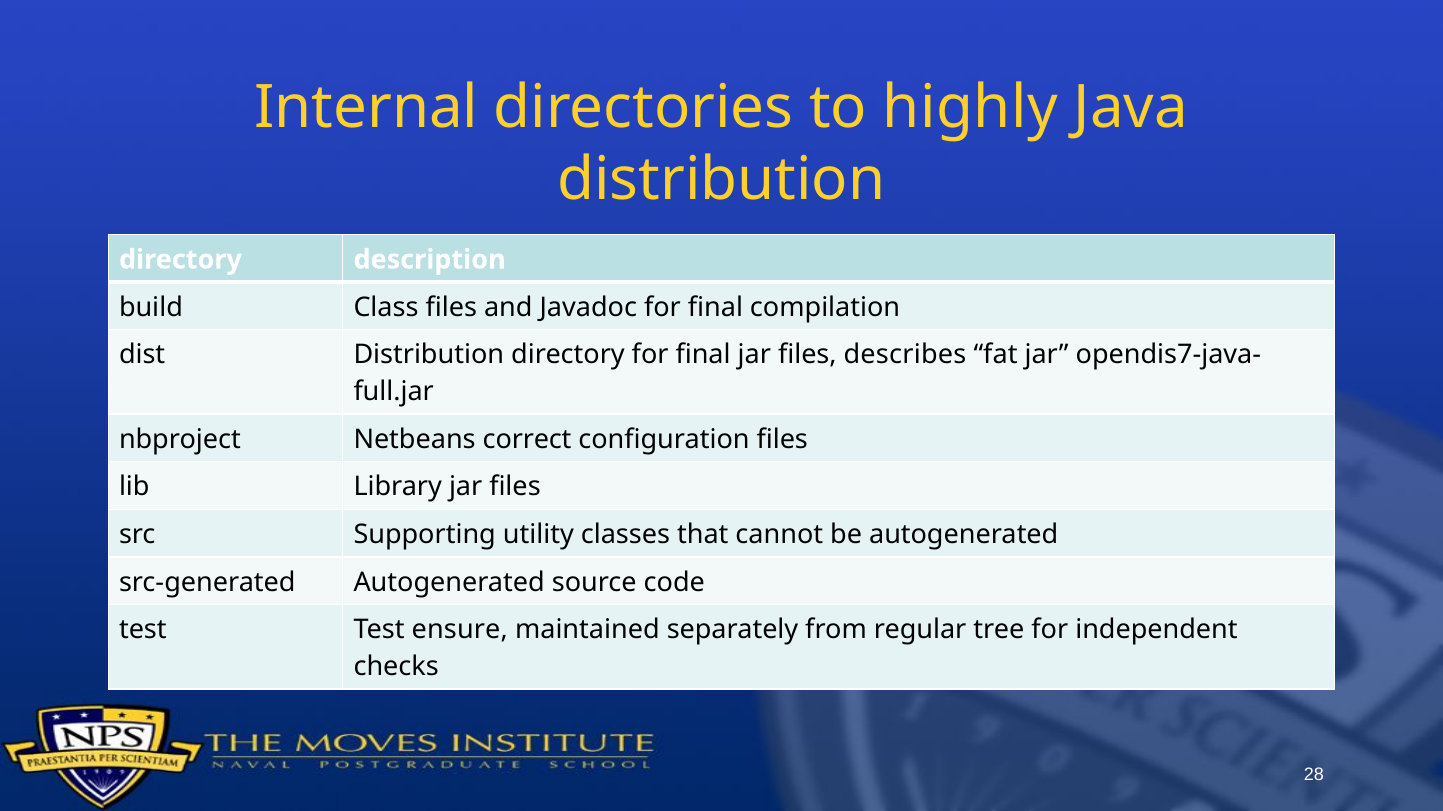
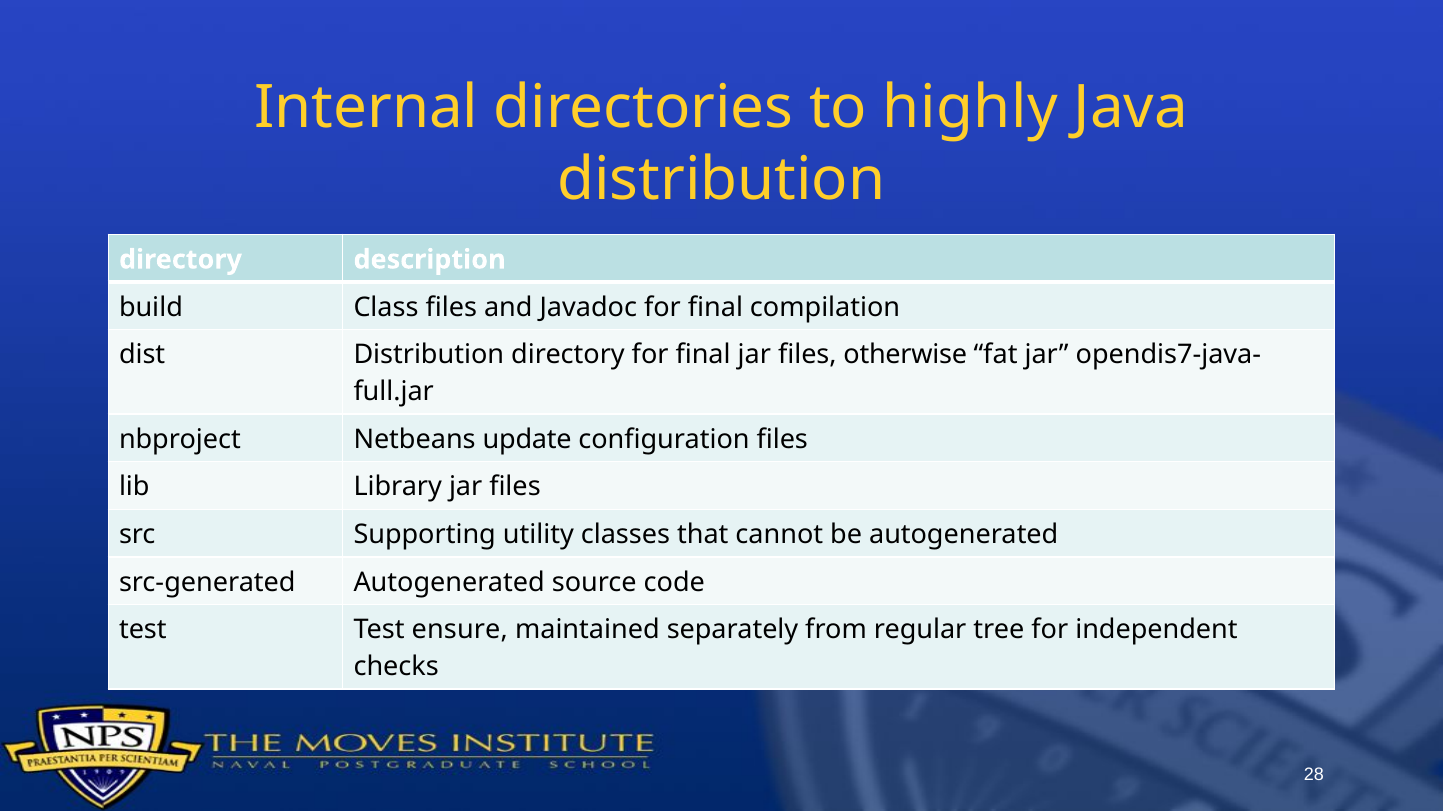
describes: describes -> otherwise (905, 355)
correct: correct -> update (527, 440)
